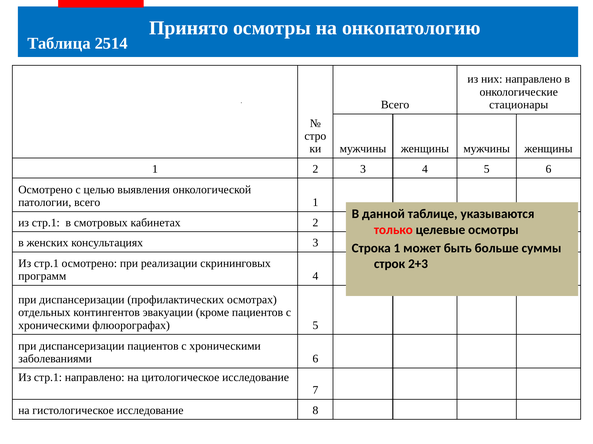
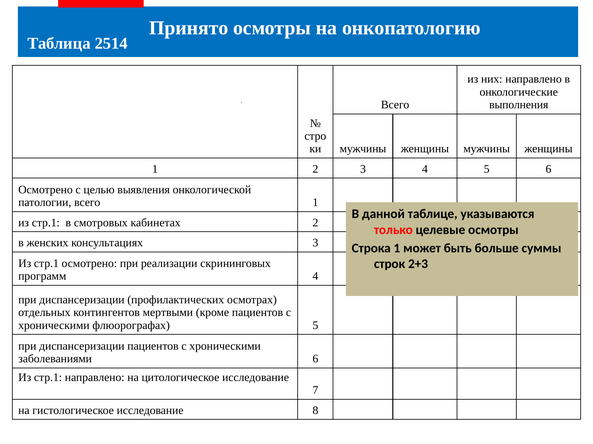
стационары: стационары -> выполнения (519, 105)
эвакуации: эвакуации -> мертвыми (168, 313)
